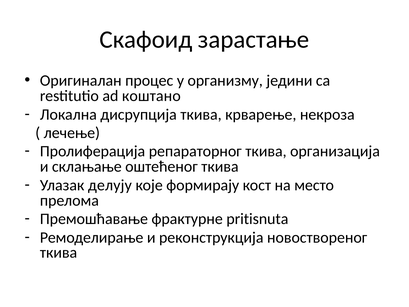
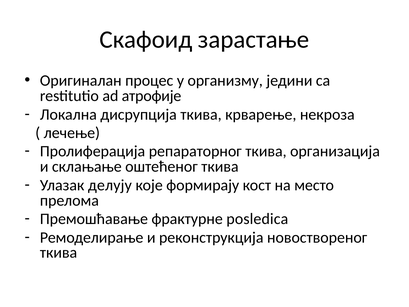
коштано: коштано -> атрофије (151, 96)
pritisnuta: pritisnuta -> posledica (257, 219)
